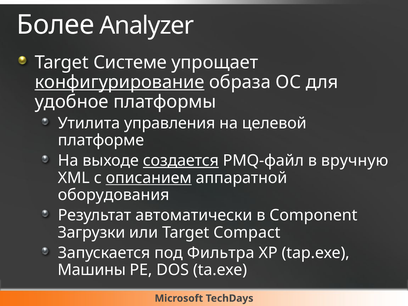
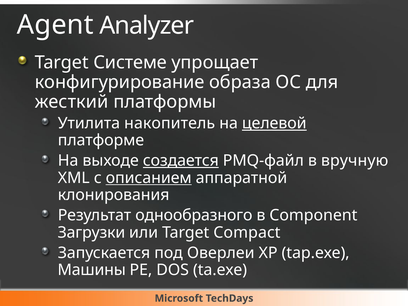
Более: Более -> Agent (55, 25)
конфигурирование underline: present -> none (120, 82)
удобное: удобное -> жесткий (72, 102)
управления: управления -> накопитель (170, 123)
целевой underline: none -> present (274, 123)
оборудования: оборудования -> клонирования (114, 195)
автоматически: автоматически -> однообразного (194, 215)
Фильтра: Фильтра -> Оверлеи (221, 253)
